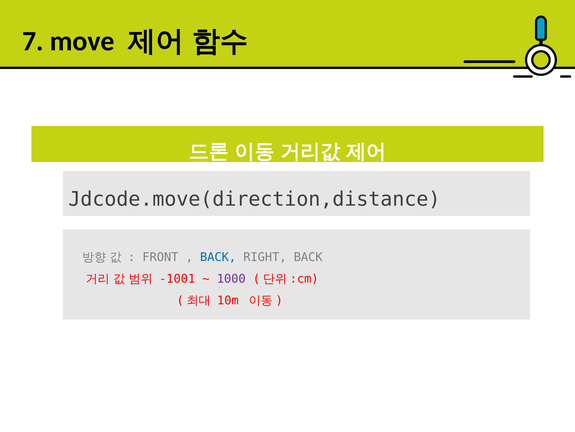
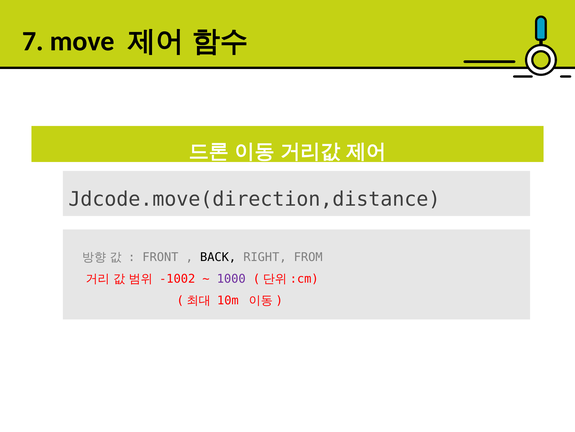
BACK colour: blue -> black (218, 257)
RIGHT BACK: BACK -> FROM (308, 257)
-1001: -1001 -> -1002 (177, 278)
